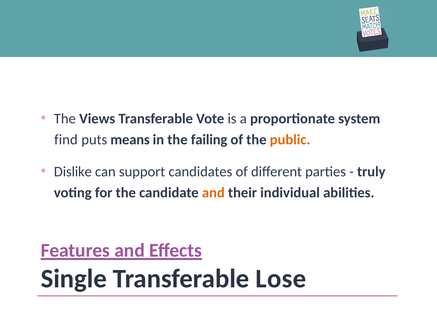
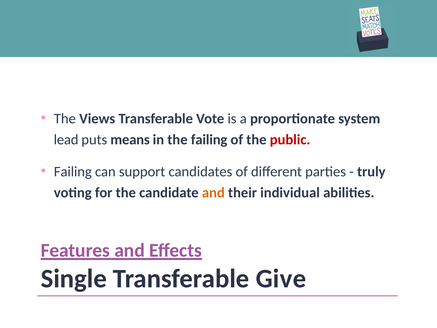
find: find -> lead (66, 139)
public colour: orange -> red (290, 139)
Dislike: Dislike -> Failing (73, 171)
Lose: Lose -> Give (281, 279)
